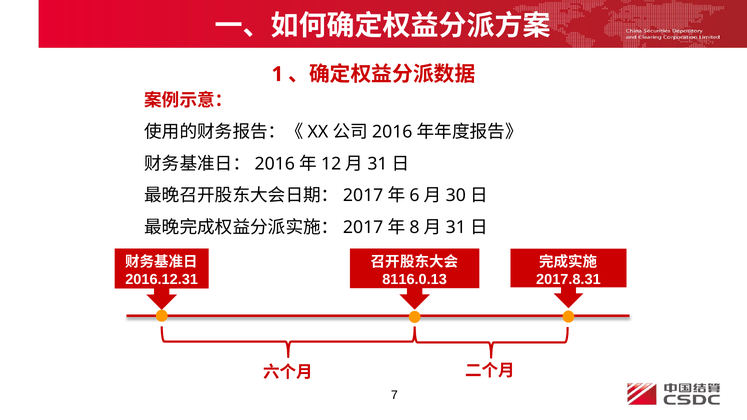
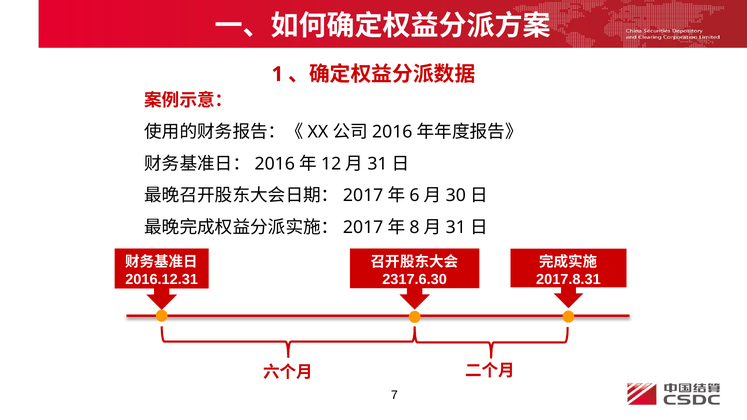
8116.0.13: 8116.0.13 -> 2317.6.30 (415, 280)
